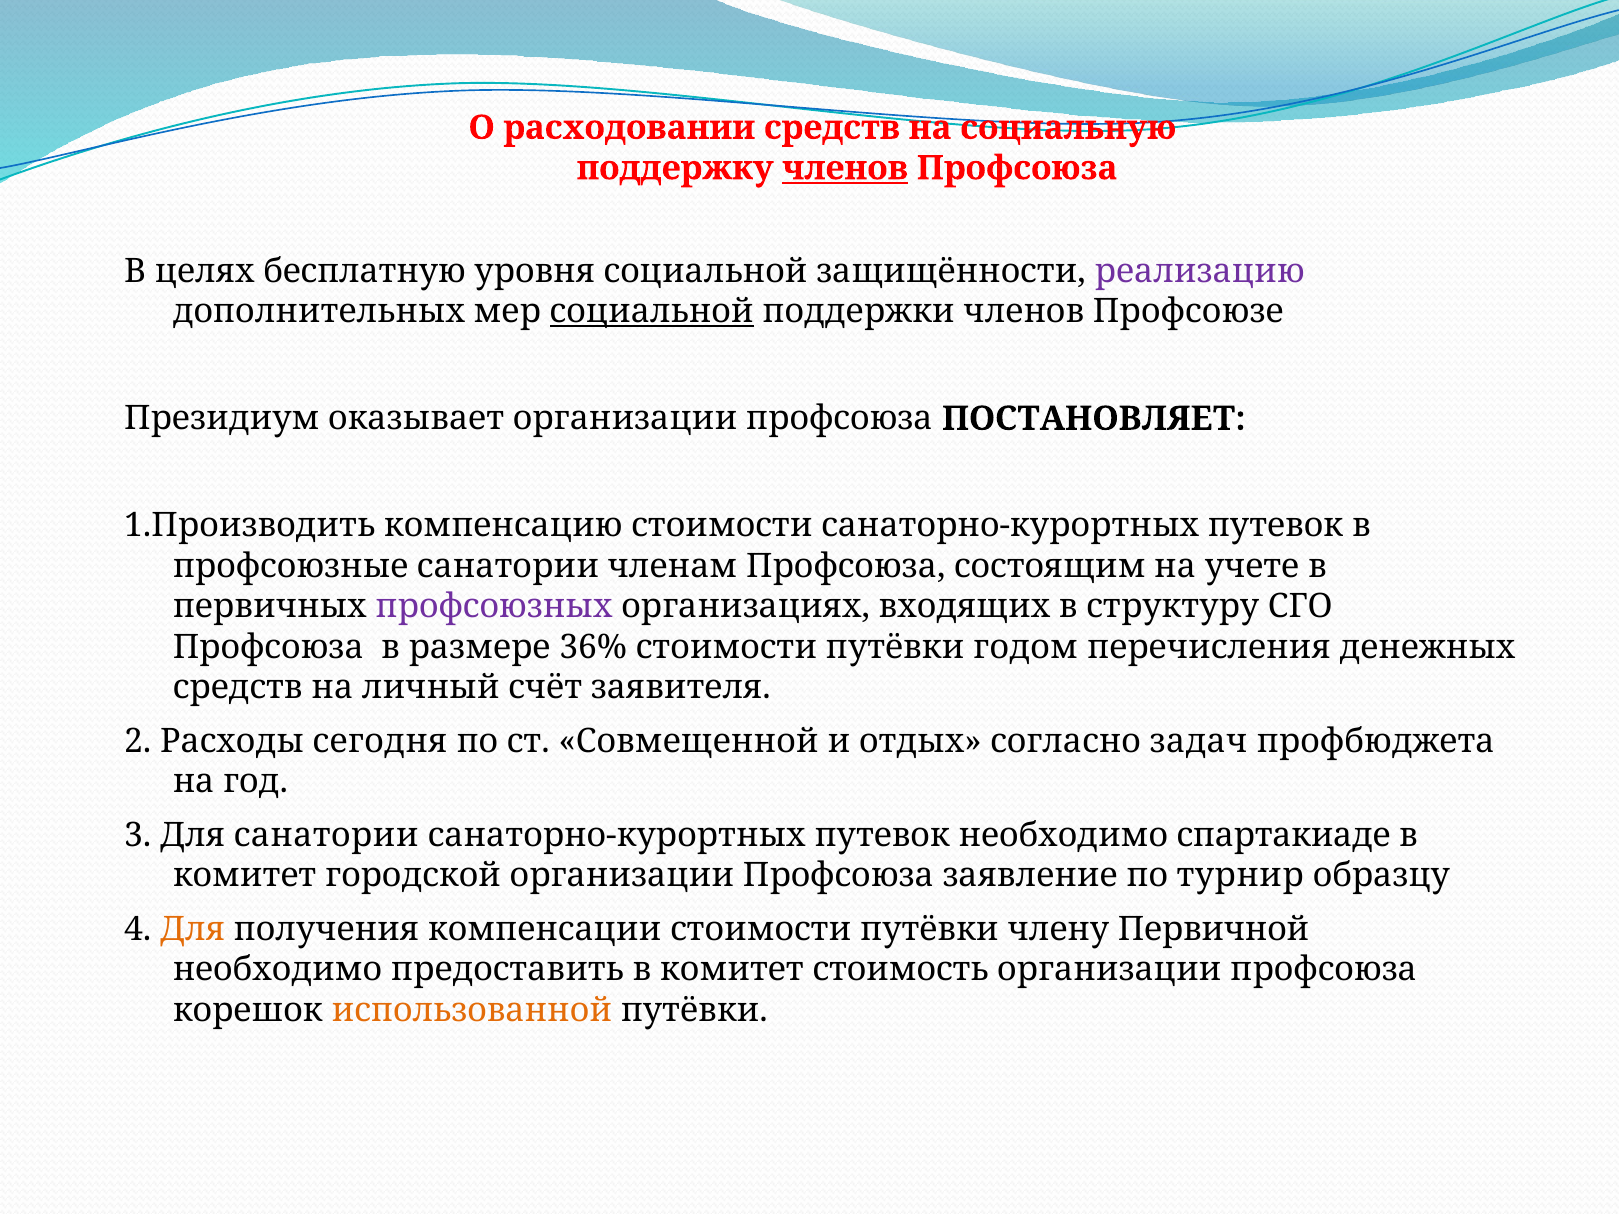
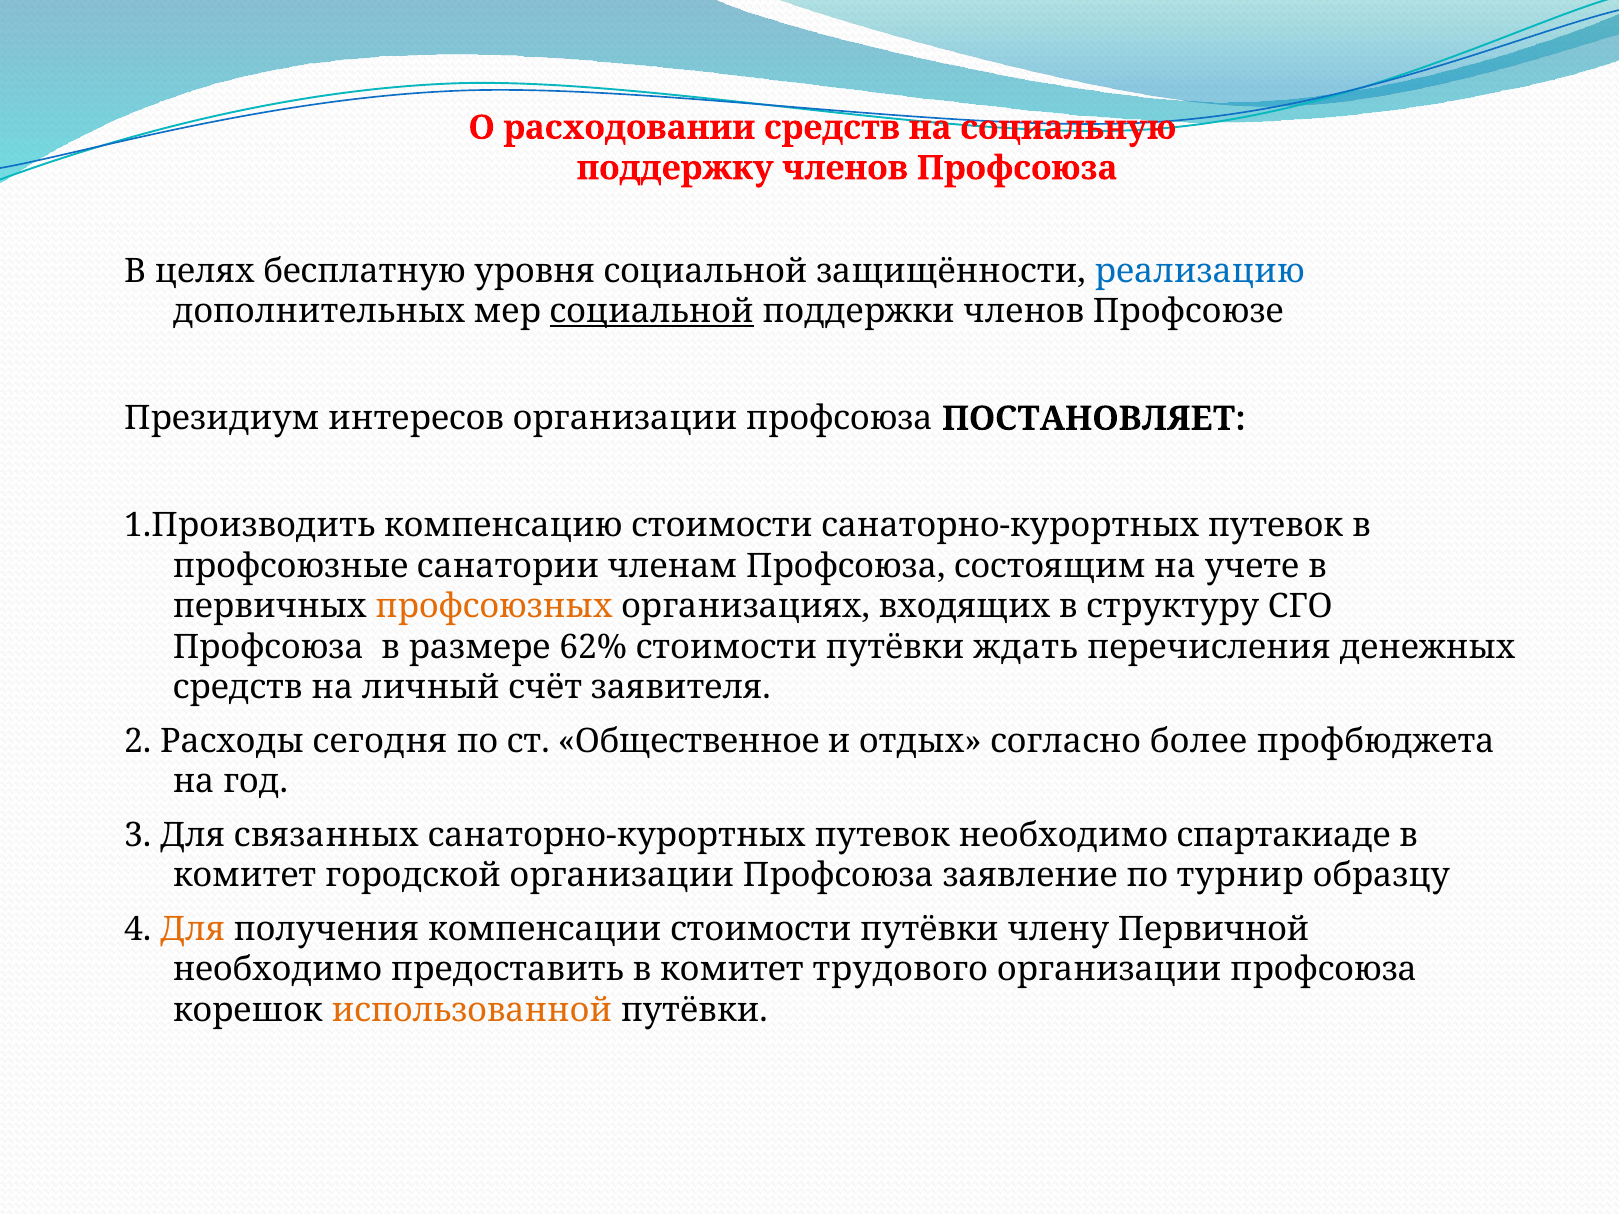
членов underline: present -> none (845, 168)
реализацию colour: purple -> blue (1200, 271)
оказывает: оказывает -> интересов (416, 419)
профсоюзных colour: purple -> orange (494, 607)
36%: 36% -> 62% (593, 647)
годом: годом -> ждать (1026, 647)
Совмещенной: Совмещенной -> Общественное (689, 741)
задач: задач -> более (1199, 741)
Для санатории: санатории -> связанных (326, 835)
стоимость: стоимость -> трудового (900, 970)
